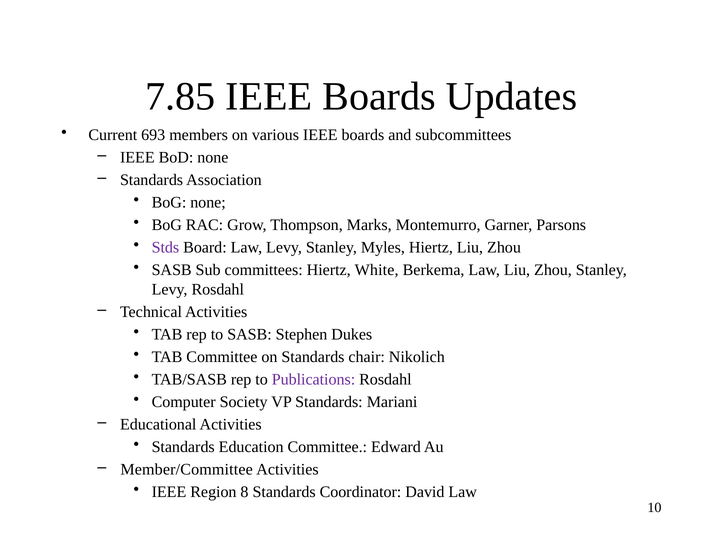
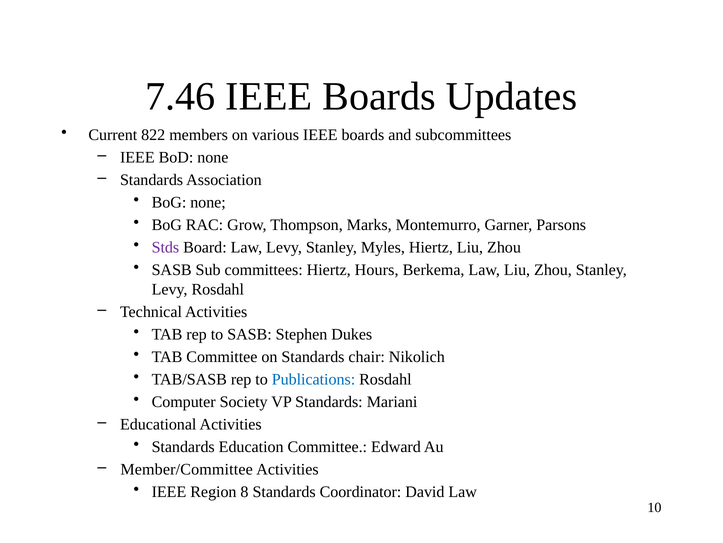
7.85: 7.85 -> 7.46 (180, 96)
693: 693 -> 822 (153, 135)
White: White -> Hours (377, 270)
Publications colour: purple -> blue (313, 379)
